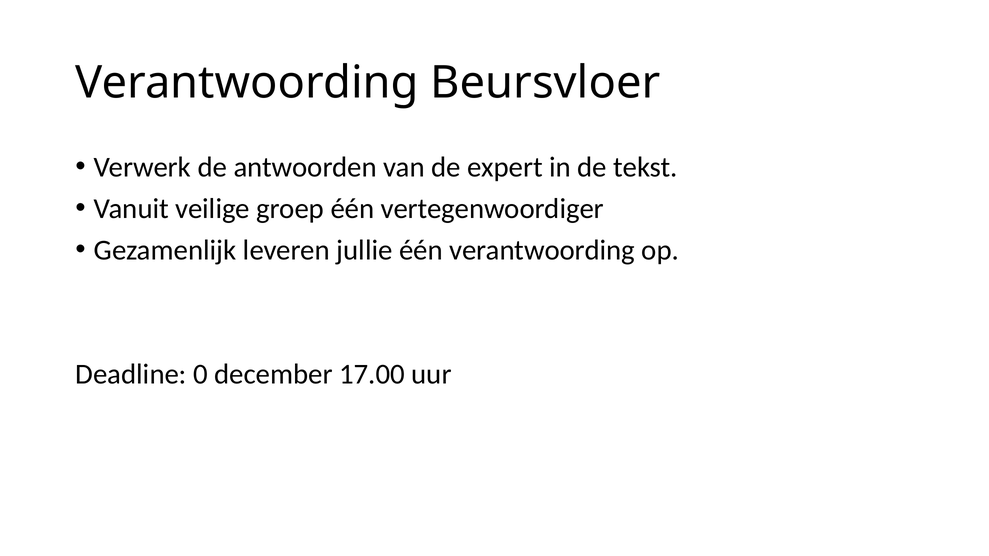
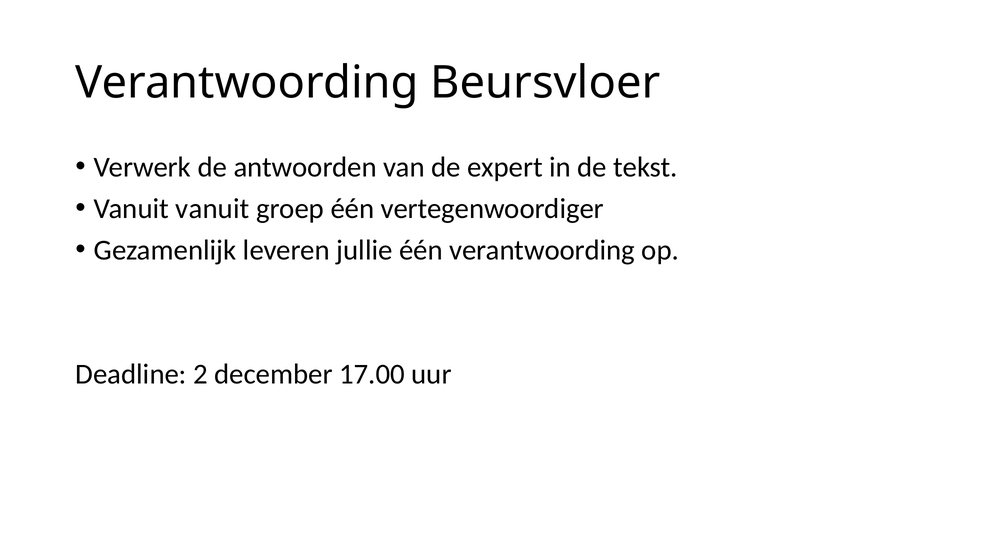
Vanuit veilige: veilige -> vanuit (212, 209)
0: 0 -> 2 (200, 375)
